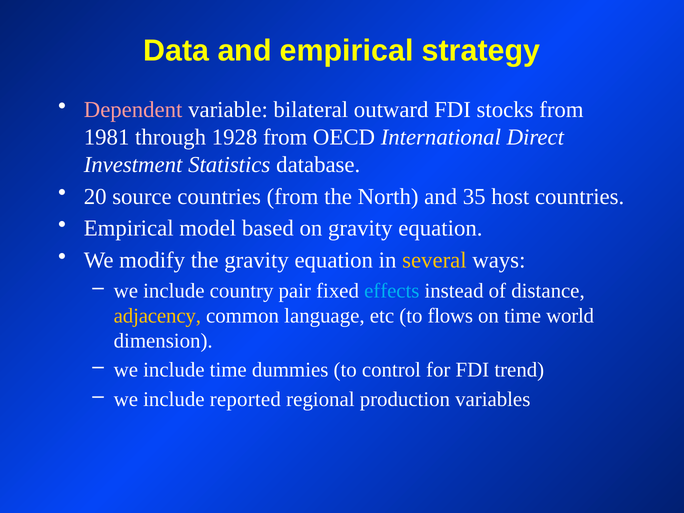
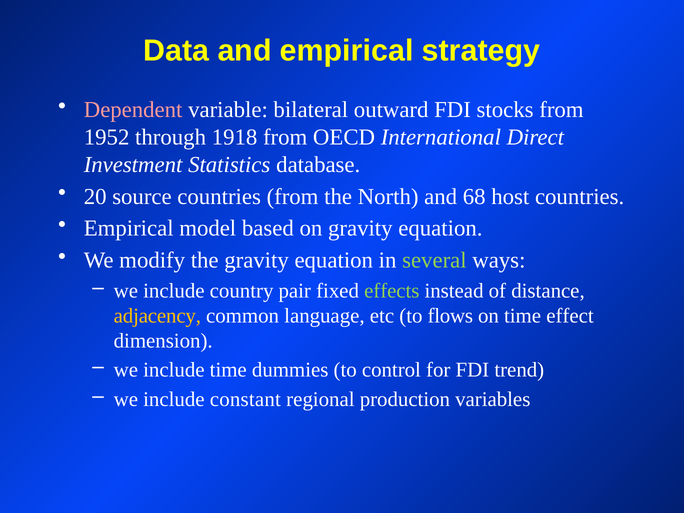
1981: 1981 -> 1952 (107, 137)
1928: 1928 -> 1918 (235, 137)
35: 35 -> 68 (474, 197)
several colour: yellow -> light green (434, 260)
effects colour: light blue -> light green (392, 291)
world: world -> effect (570, 316)
reported: reported -> constant (245, 399)
